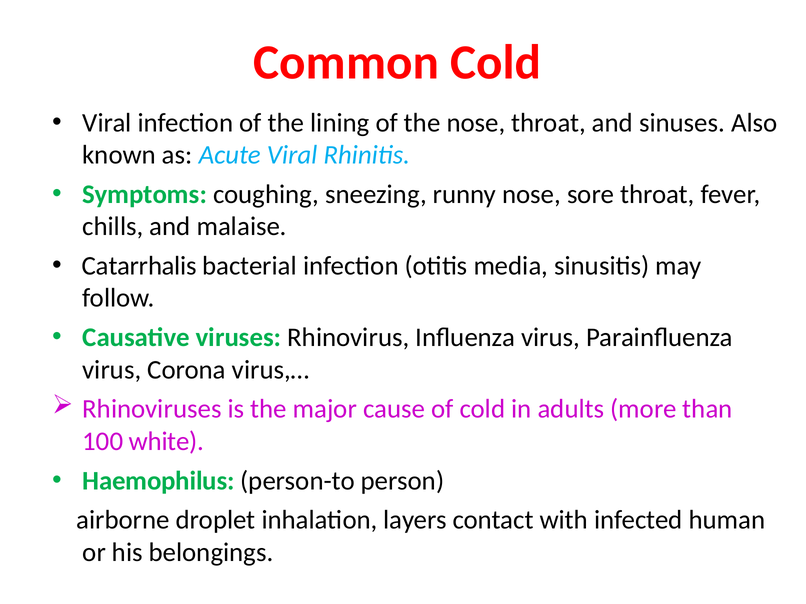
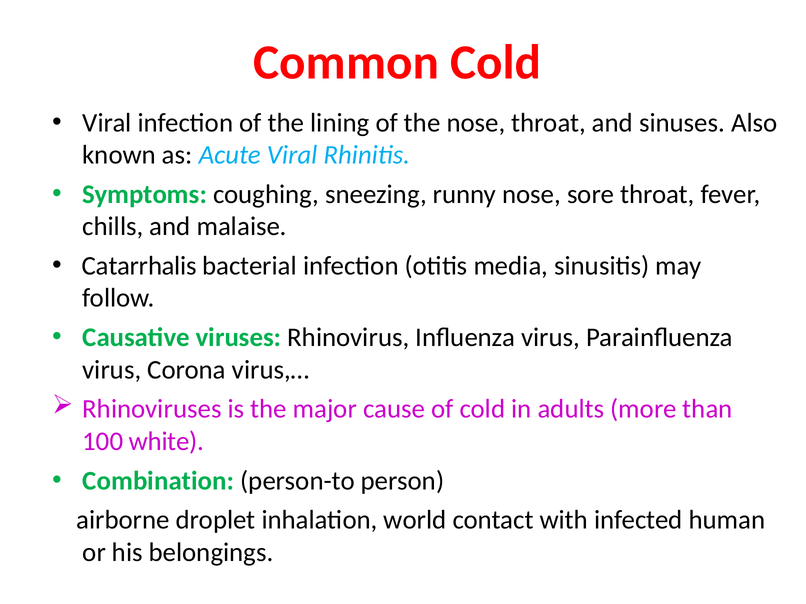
Haemophilus: Haemophilus -> Combination (158, 481)
layers: layers -> world (415, 520)
